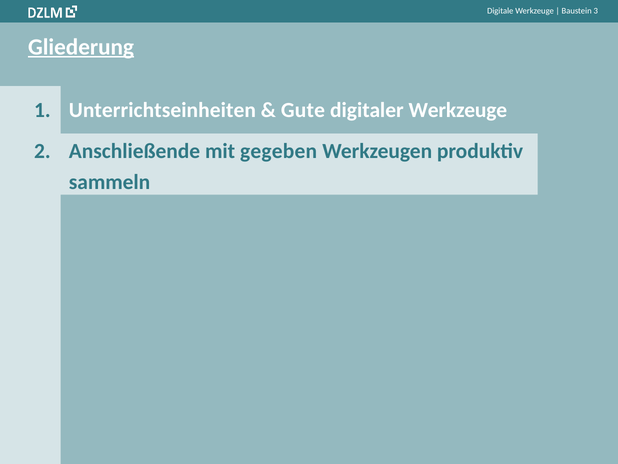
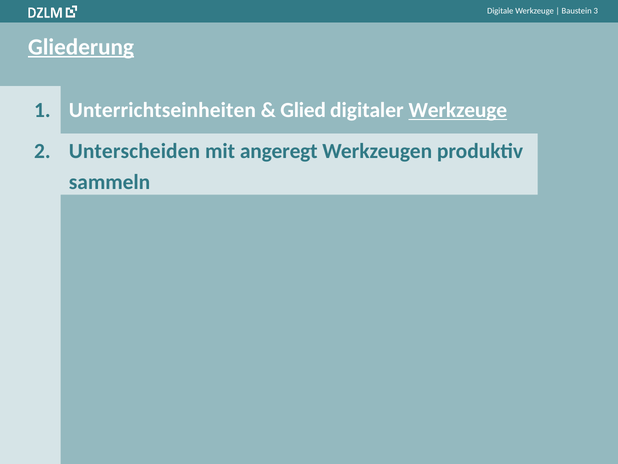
Gute: Gute -> Glied (303, 110)
Werkzeuge underline: none -> present (458, 110)
Anschließende: Anschließende -> Unterscheiden (134, 151)
gegeben: gegeben -> angeregt (279, 151)
